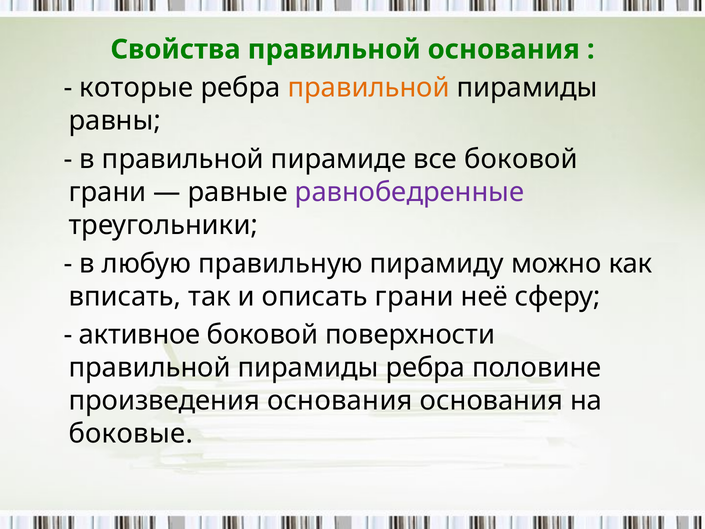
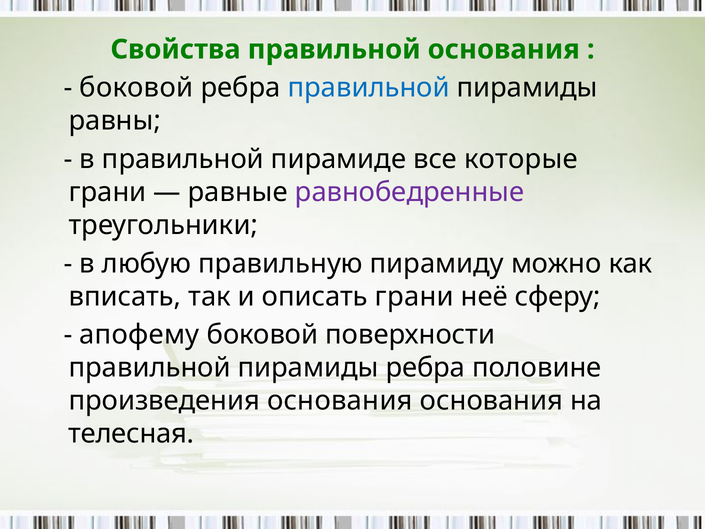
которые: которые -> боковой (136, 88)
правильной colour: orange -> blue (369, 88)
все боковой: боковой -> которые (521, 159)
активное: активное -> апофему (139, 335)
боковые: боковые -> телесная (131, 434)
